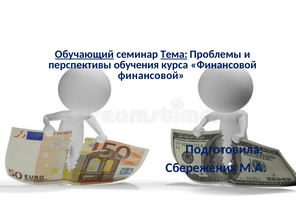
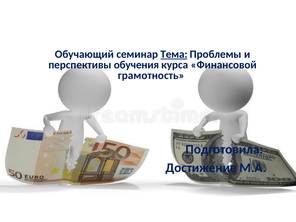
Обучающий underline: present -> none (84, 54)
финансовой: финансовой -> грамотность (151, 76)
Сбережения: Сбережения -> Достижение (201, 168)
